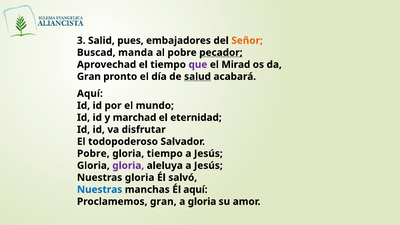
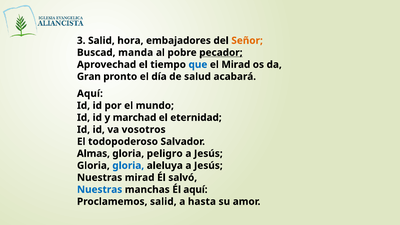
pues: pues -> hora (130, 41)
que colour: purple -> blue (198, 65)
salud underline: present -> none (198, 77)
disfrutar: disfrutar -> vosotros (144, 130)
Pobre: Pobre -> Almas (93, 154)
gloria tiempo: tiempo -> peligro (165, 154)
gloria colour: purple -> blue (128, 166)
Nuestras gloria: gloria -> mirad (140, 178)
Proclamemos gran: gran -> salid (163, 202)
a gloria: gloria -> hasta (202, 202)
